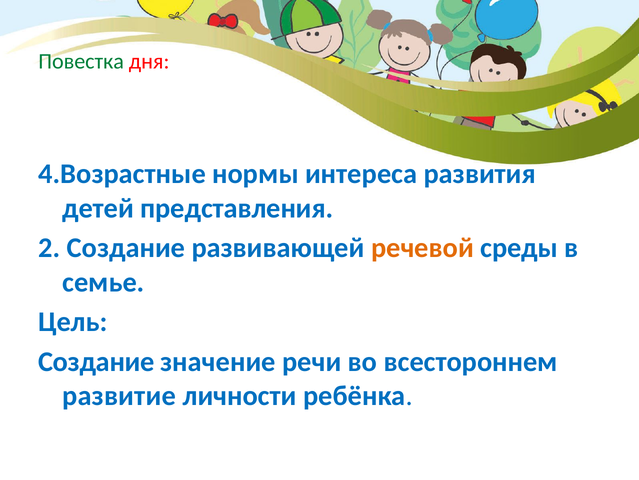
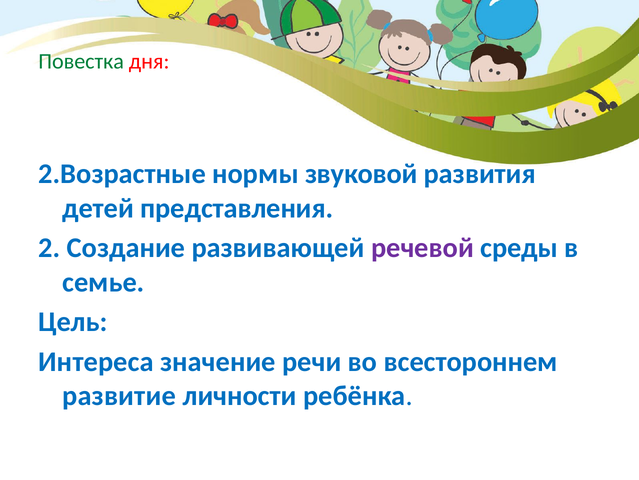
4.Возрастные: 4.Возрастные -> 2.Возрастные (122, 174)
интереса: интереса -> звуковой (361, 174)
речевой colour: orange -> purple (422, 248)
Создание: Создание -> Интереса (96, 361)
